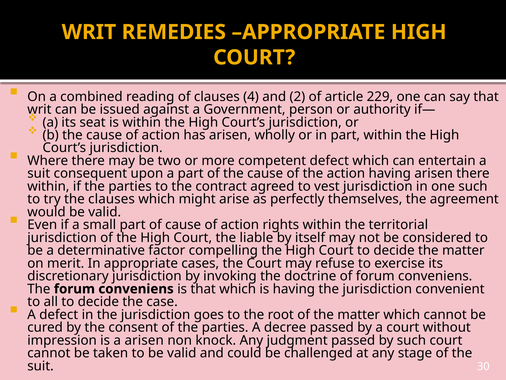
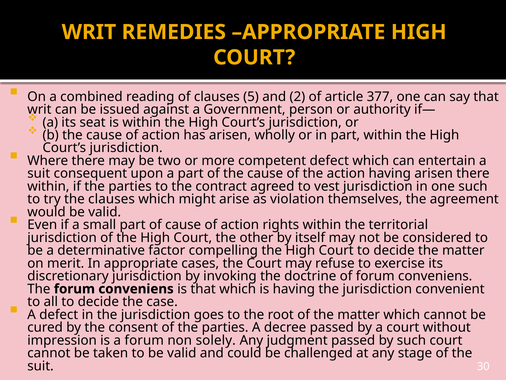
4: 4 -> 5 (251, 96)
229: 229 -> 377 (380, 96)
perfectly: perfectly -> violation (297, 199)
liable: liable -> other (257, 237)
a arisen: arisen -> forum (144, 340)
knock: knock -> solely (216, 340)
